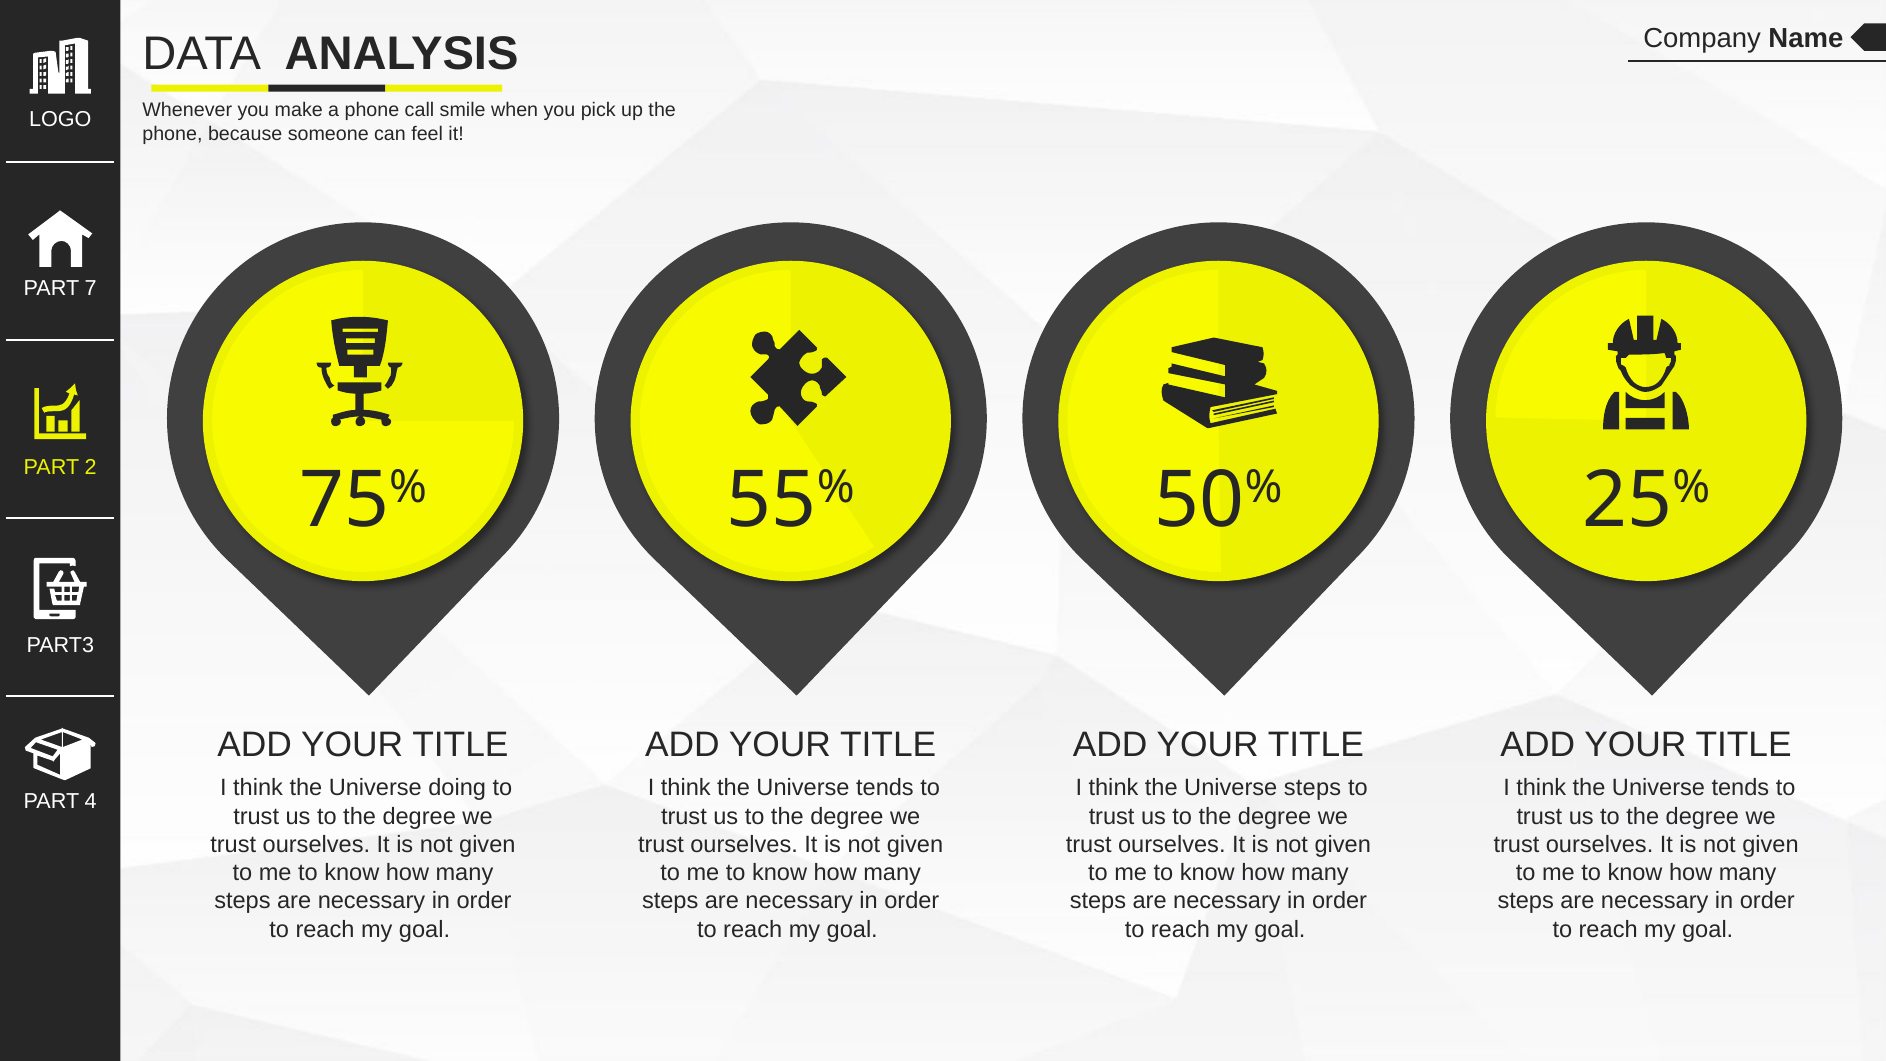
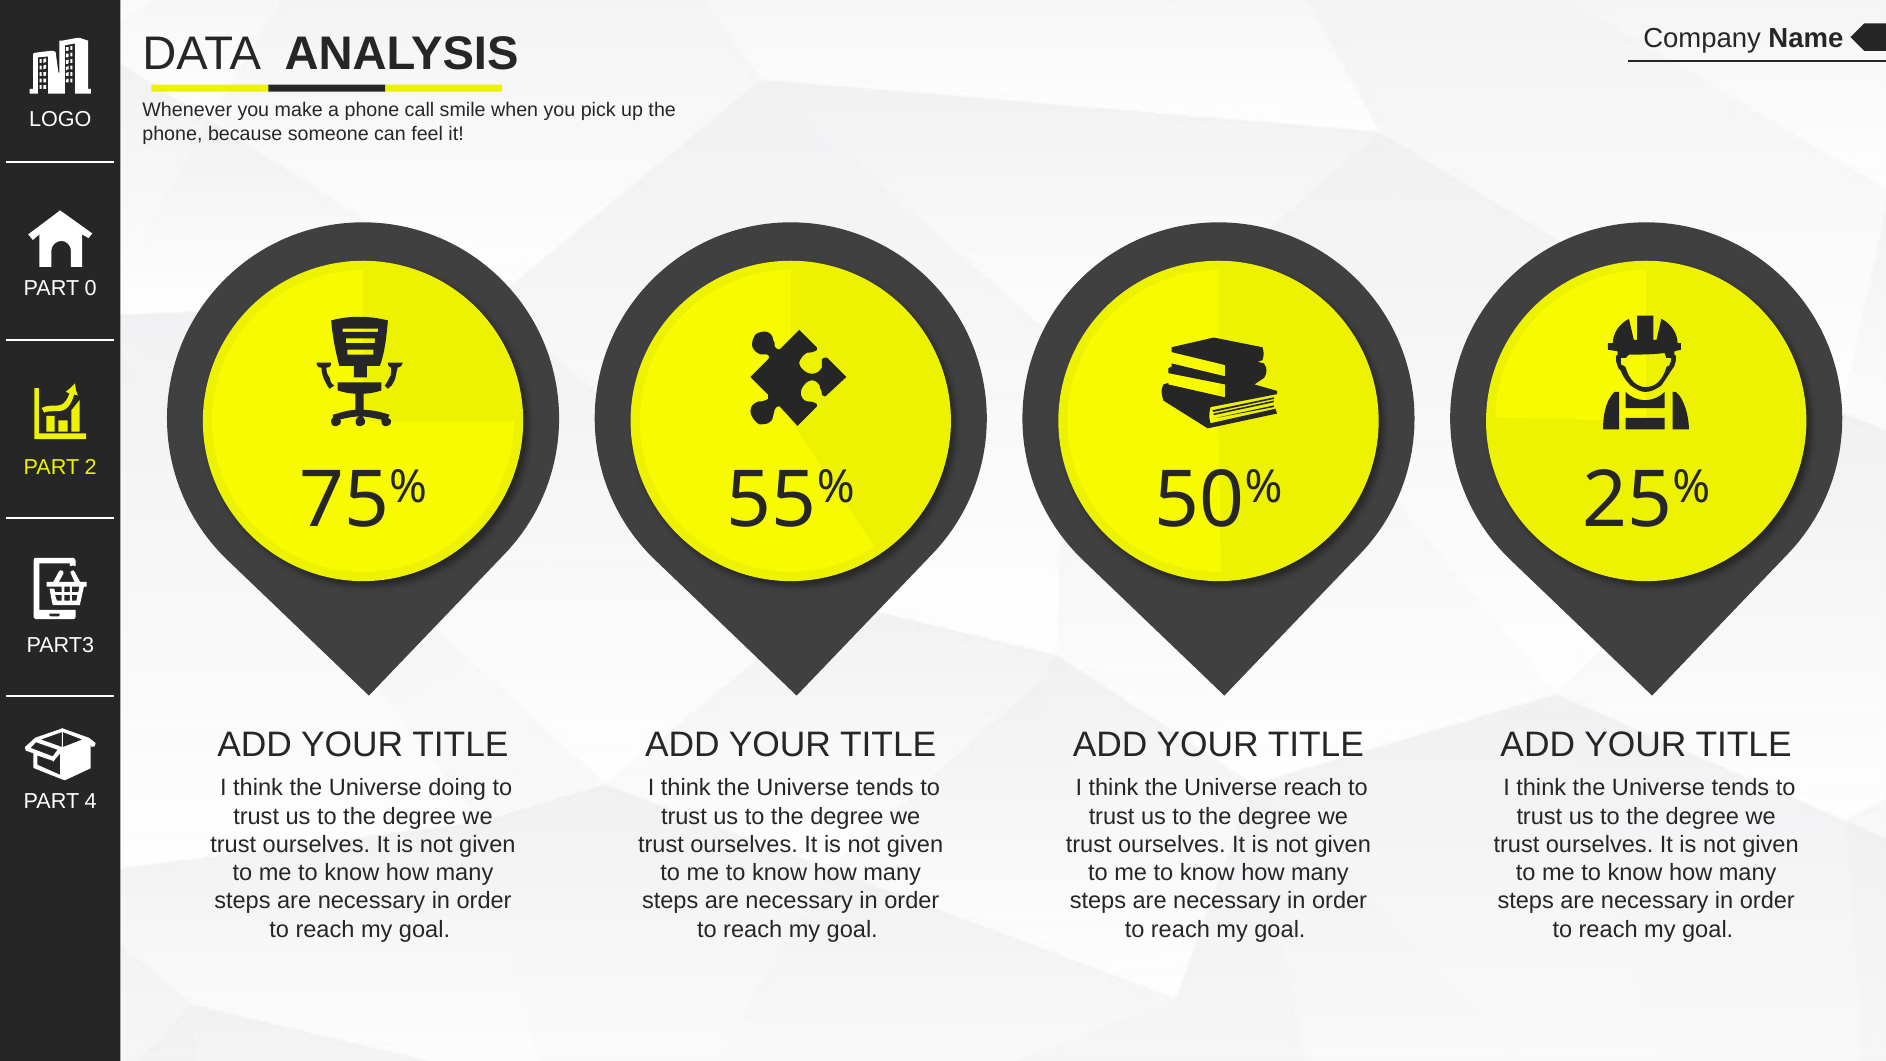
7: 7 -> 0 (91, 288)
Universe steps: steps -> reach (1313, 788)
